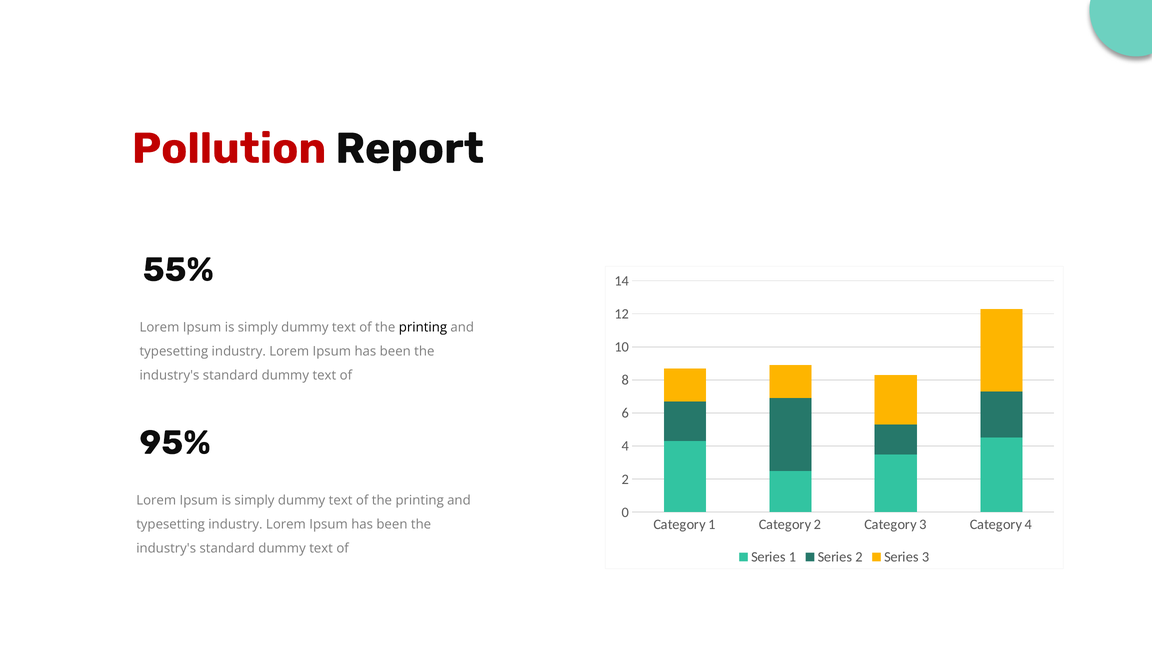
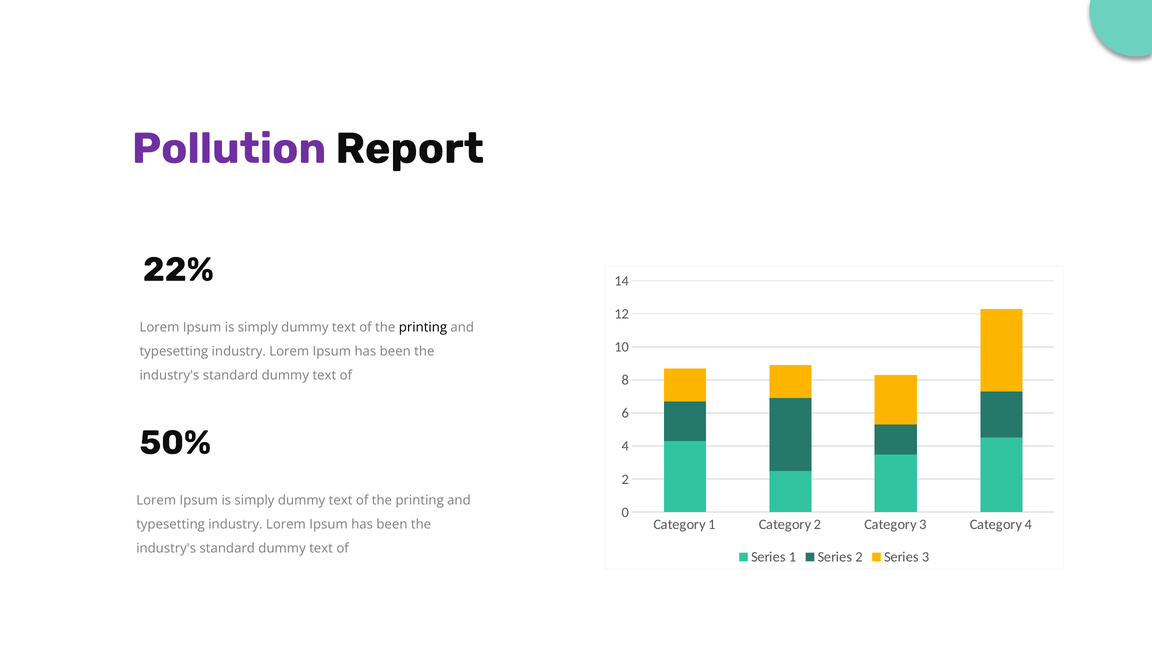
Pollution colour: red -> purple (229, 149)
55%: 55% -> 22% (178, 270)
95%: 95% -> 50% (175, 443)
